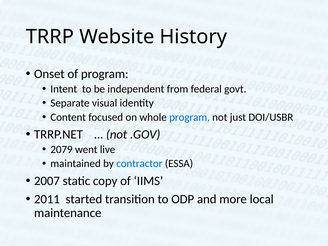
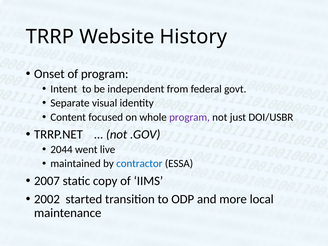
program colour: blue -> purple (190, 117)
2079: 2079 -> 2044 (61, 150)
2011: 2011 -> 2002 (47, 199)
